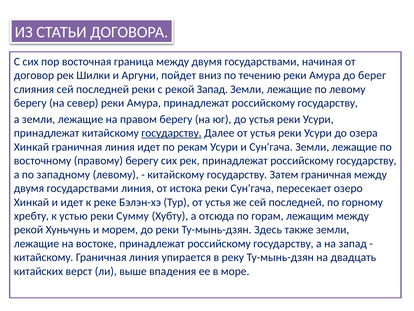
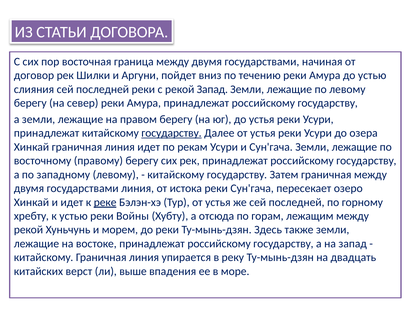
до берег: берег -> устью (372, 75)
реке underline: none -> present (105, 202)
Сумму: Сумму -> Войны (133, 216)
